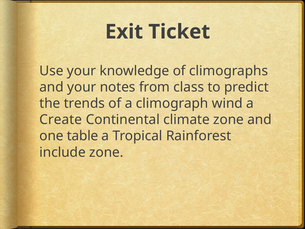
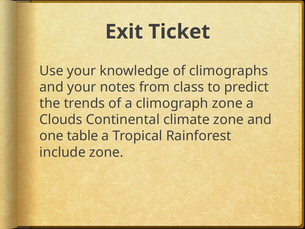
climograph wind: wind -> zone (227, 103)
Create: Create -> Clouds (61, 120)
